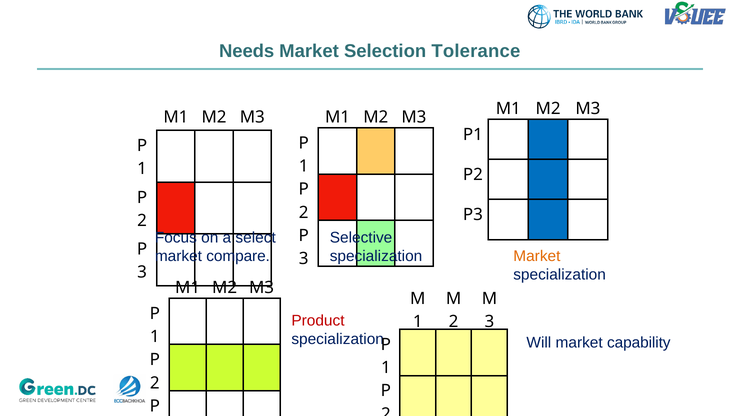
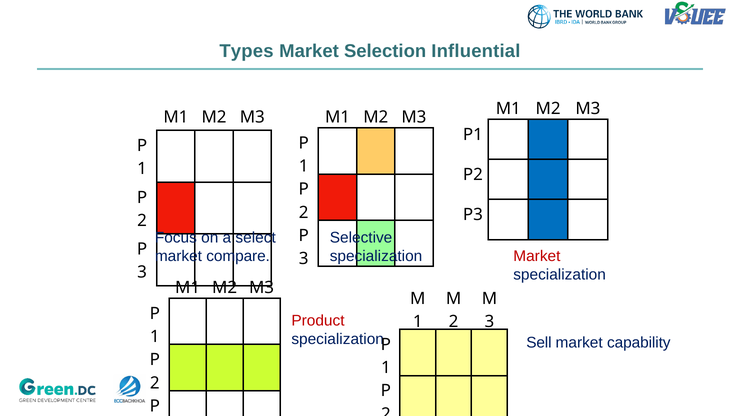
Needs: Needs -> Types (246, 51)
Tolerance: Tolerance -> Influential (476, 51)
Market colour: orange -> red (537, 257)
Will: Will -> Sell (539, 343)
